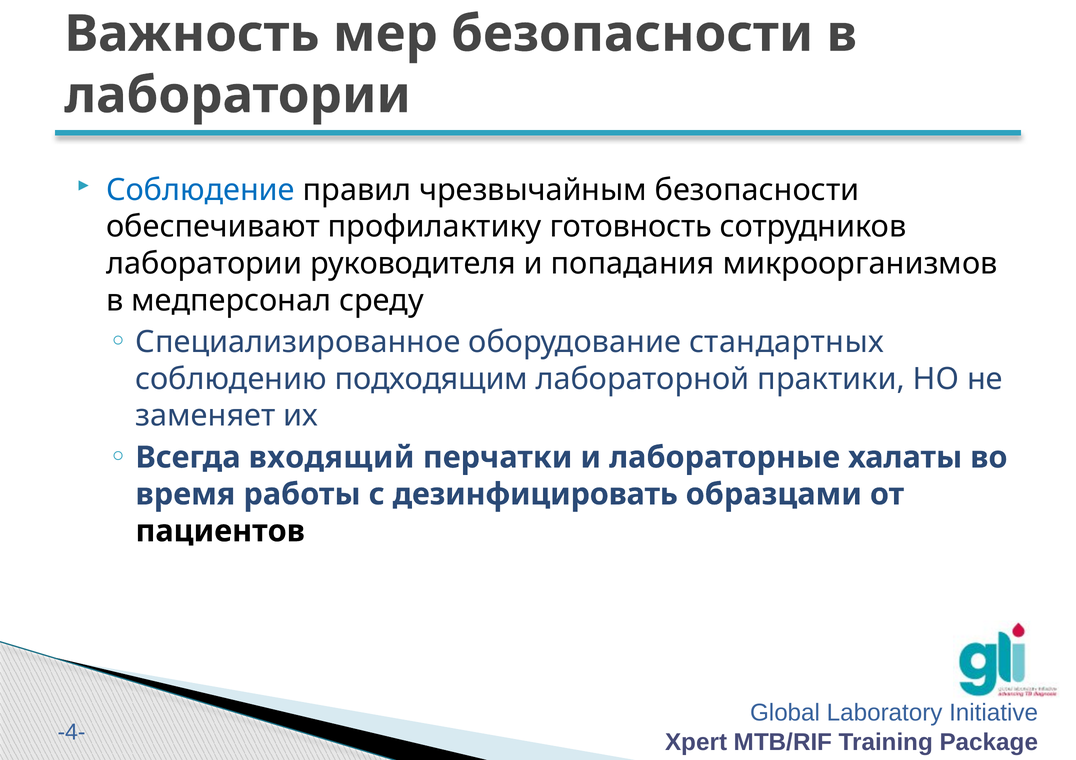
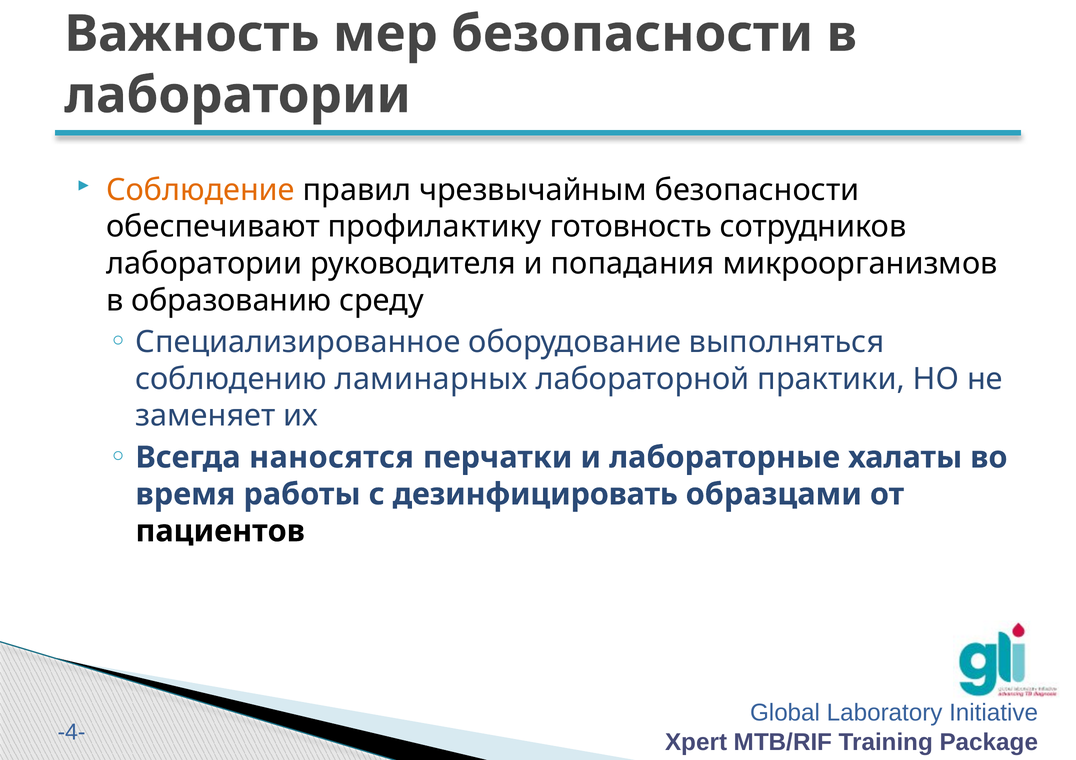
Соблюдение colour: blue -> orange (201, 190)
медперсонал: медперсонал -> образованию (231, 300)
стандартных: стандартных -> выполняться (787, 342)
подходящим: подходящим -> ламинарных (431, 379)
входящий: входящий -> наносятся (332, 457)
